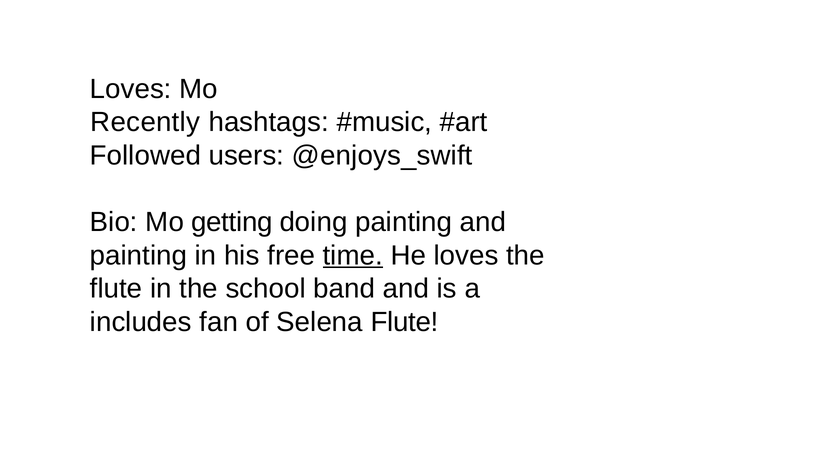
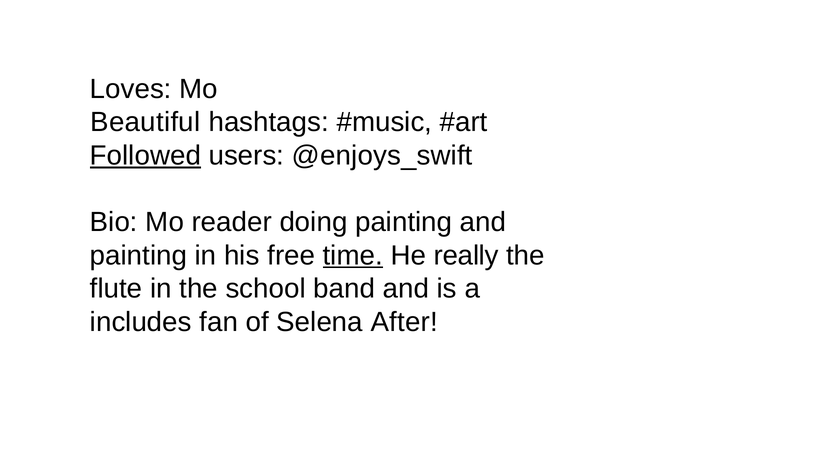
Recently: Recently -> Beautiful (145, 122)
Followed underline: none -> present (145, 156)
getting: getting -> reader (232, 222)
He loves: loves -> really (466, 255)
Selena Flute: Flute -> After (404, 322)
